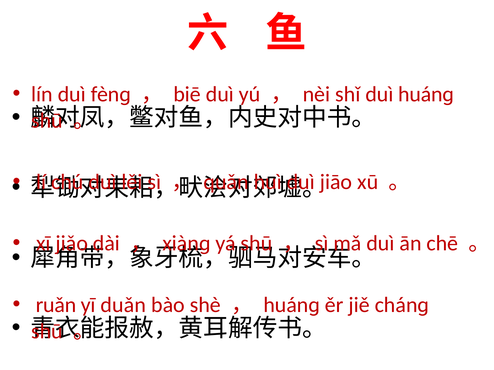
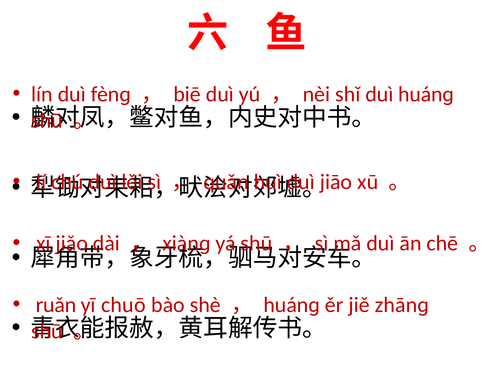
duǎn: duǎn -> chuō (123, 305)
chánɡ: chánɡ -> zhānɡ (402, 305)
